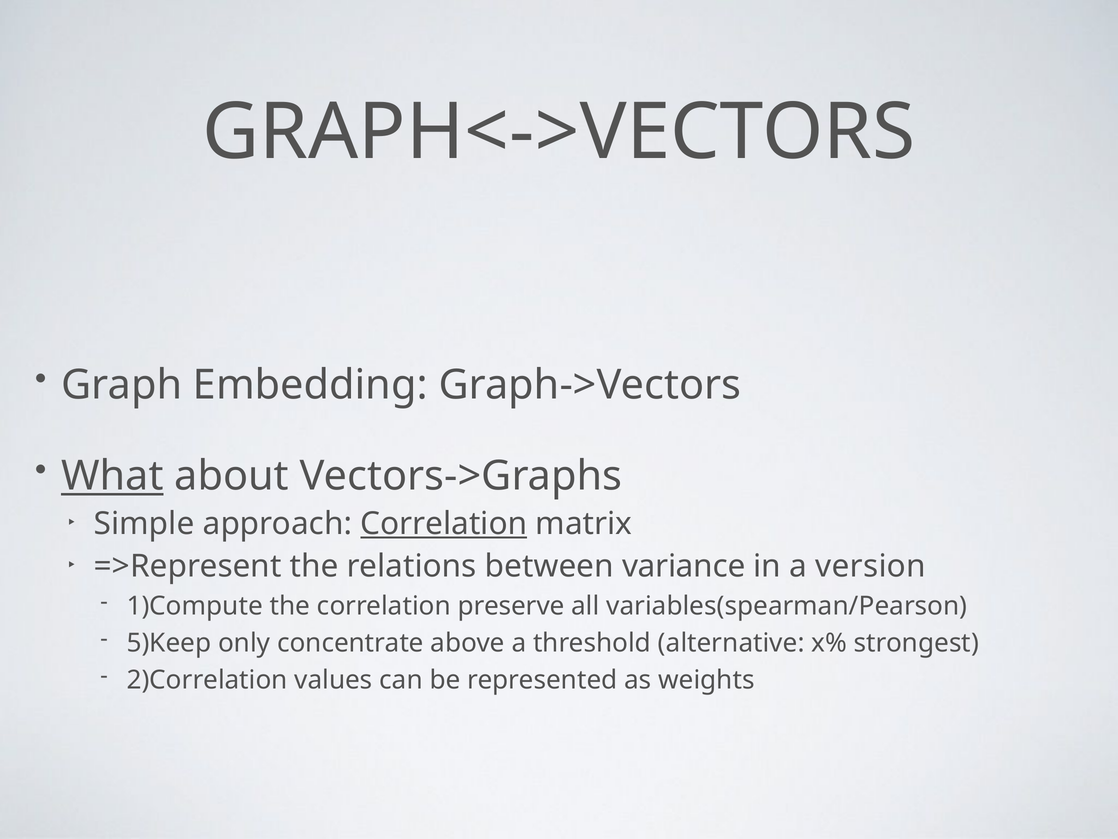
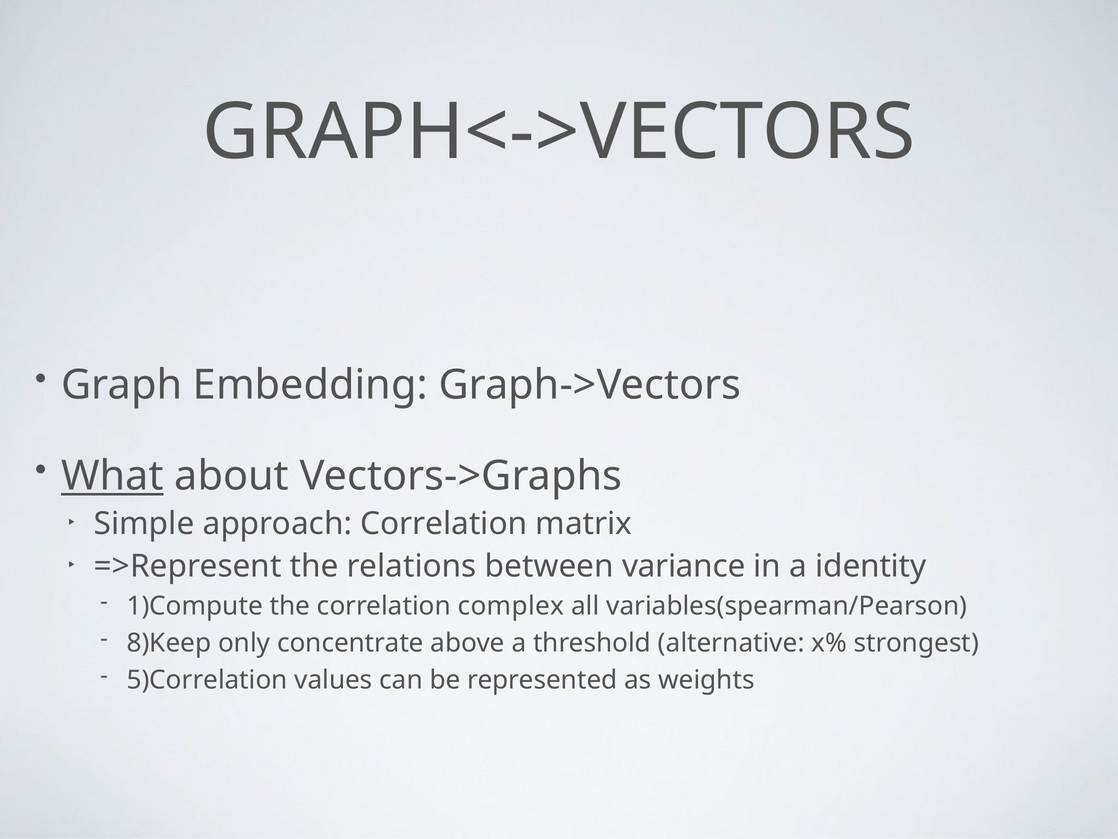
Correlation underline: present -> none (444, 524)
version: version -> identity (871, 566)
preserve: preserve -> complex (511, 606)
5)Keep: 5)Keep -> 8)Keep (169, 643)
2)Correlation: 2)Correlation -> 5)Correlation (207, 680)
